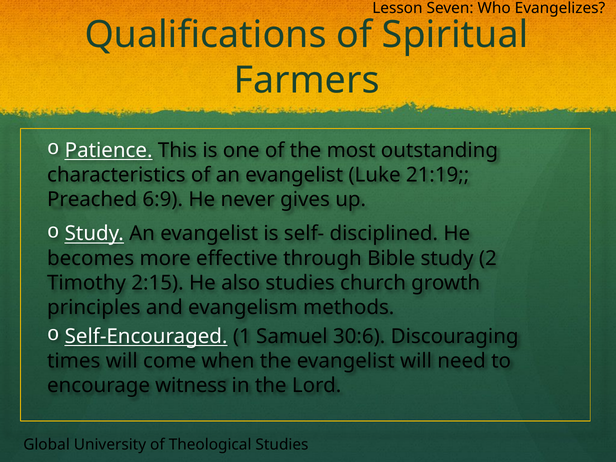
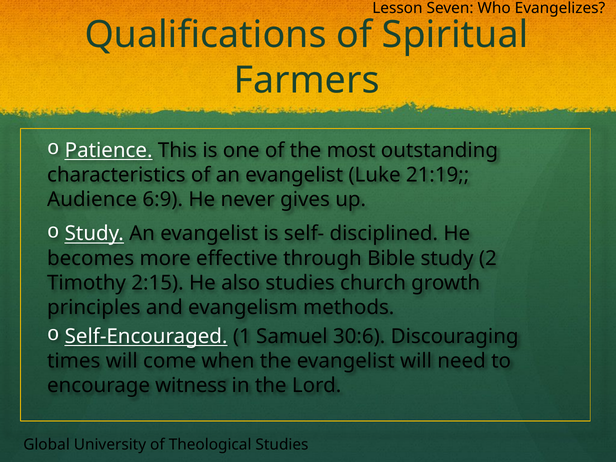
Preached: Preached -> Audience (92, 200)
